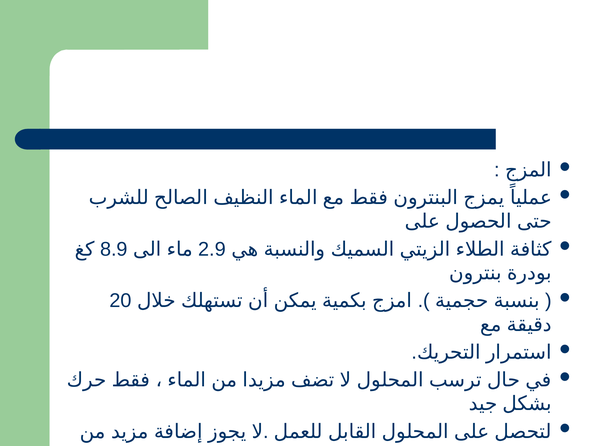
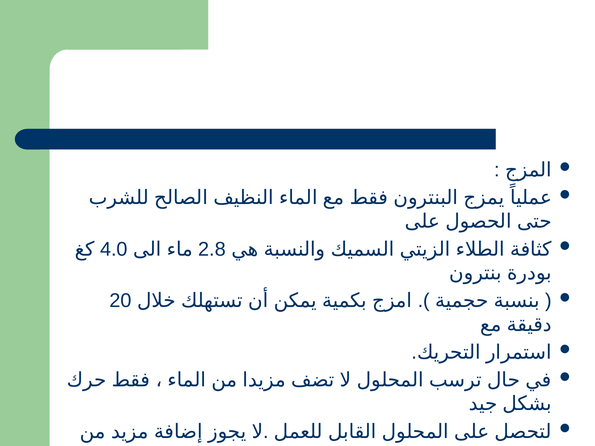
8.9: 8.9 -> 4.0 (114, 249)
2.9: 2.9 -> 2.8 (212, 249)
